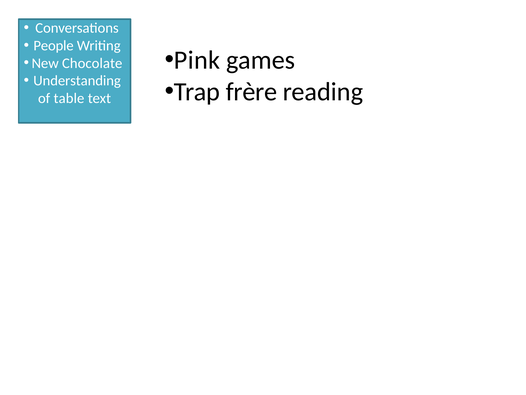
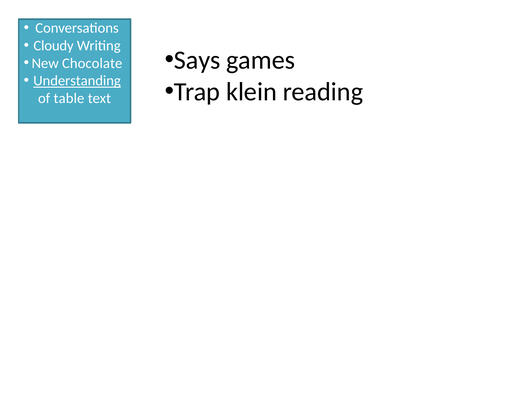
People: People -> Cloudy (54, 46)
Pink: Pink -> Says (197, 60)
Understanding underline: none -> present (77, 81)
frère: frère -> klein (251, 92)
